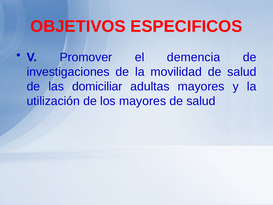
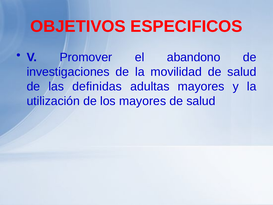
demencia: demencia -> abandono (194, 57)
domiciliar: domiciliar -> definidas (97, 86)
